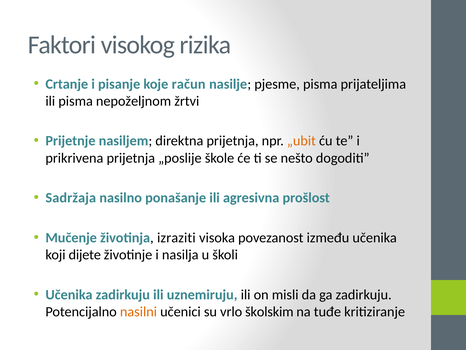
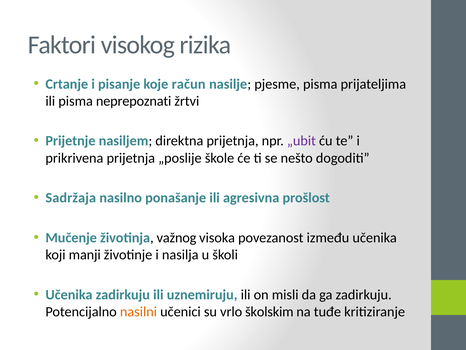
nepoželjnom: nepoželjnom -> neprepoznati (134, 101)
„ubit colour: orange -> purple (301, 141)
izraziti: izraziti -> važnog (177, 237)
dijete: dijete -> manji (85, 254)
